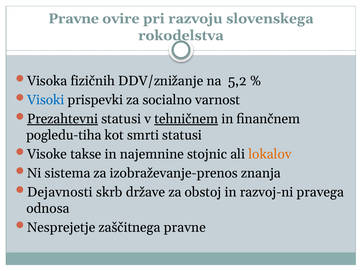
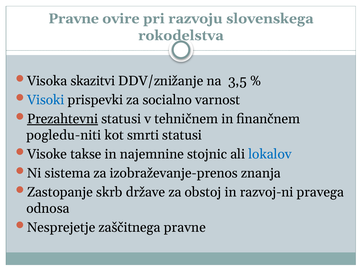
fizičnih: fizičnih -> skazitvi (93, 81)
5,2: 5,2 -> 3,5 (237, 81)
tehničnem underline: present -> none (186, 119)
pogledu-tiha: pogledu-tiha -> pogledu-niti (64, 135)
lokalov colour: orange -> blue (270, 154)
Dejavnosti: Dejavnosti -> Zastopanje (60, 192)
